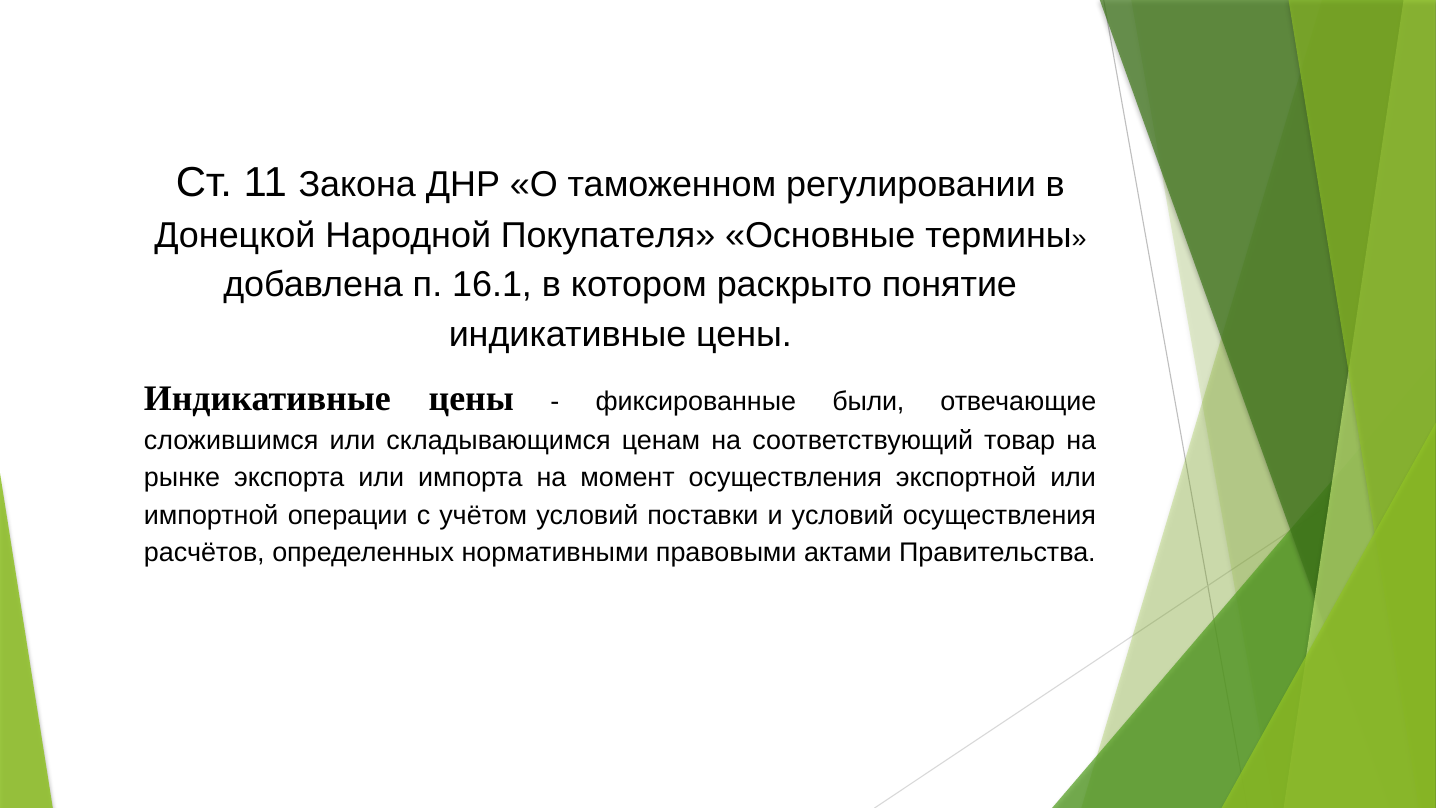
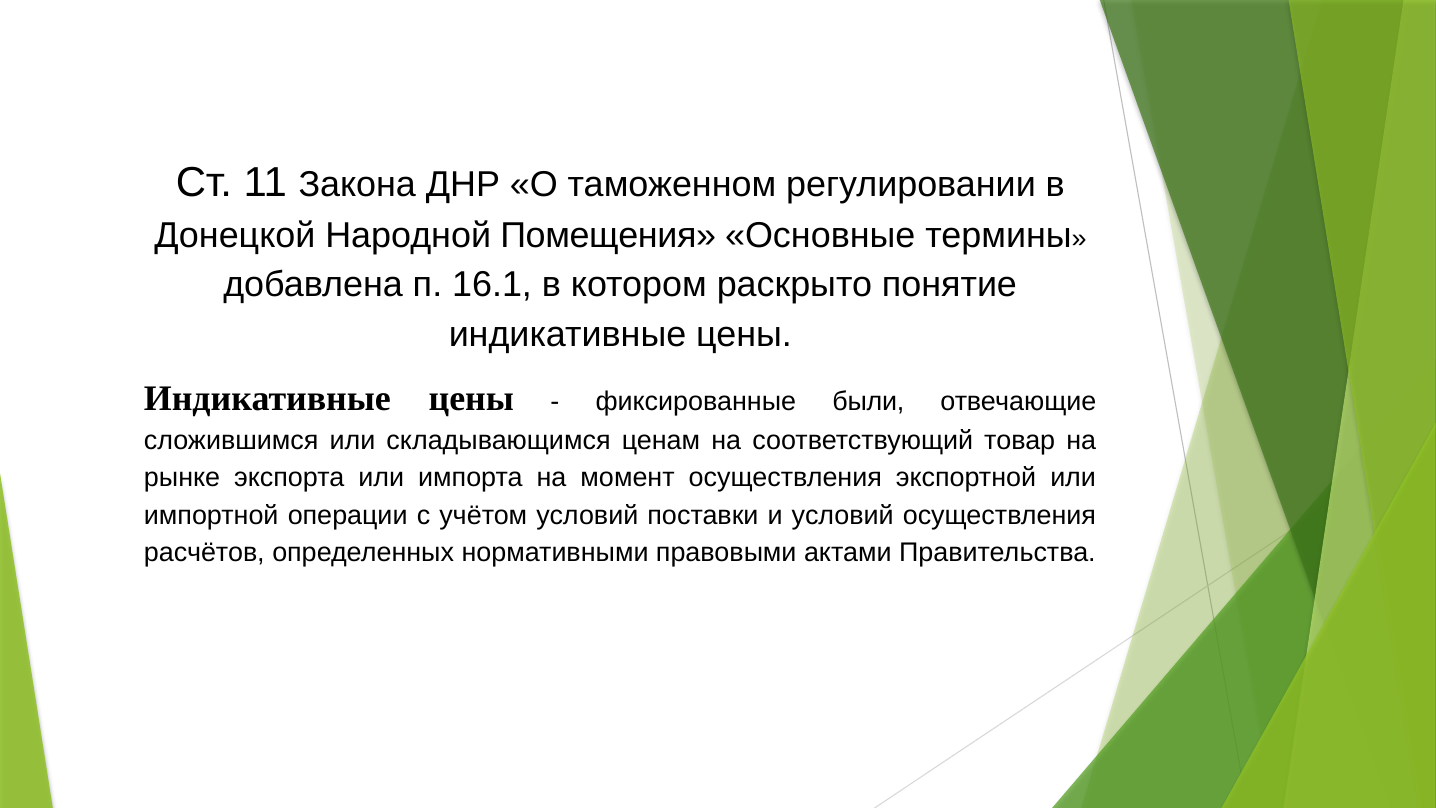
Покупателя: Покупателя -> Помещения (608, 235)
